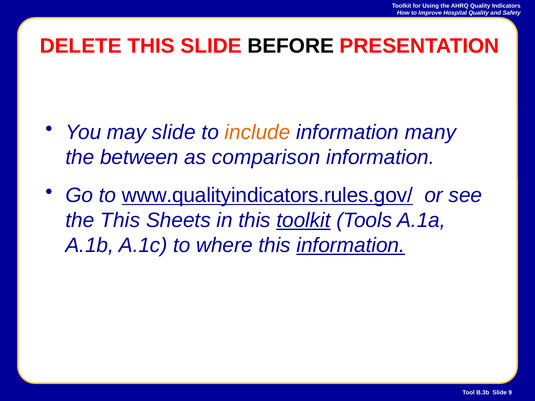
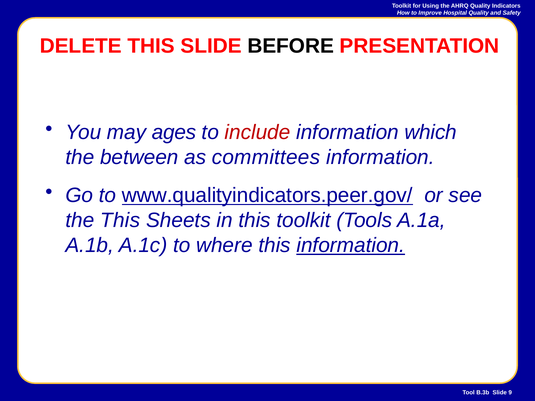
may slide: slide -> ages (174, 132)
include colour: orange -> red (258, 132)
many: many -> which (431, 132)
comparison: comparison -> committees (266, 157)
www.qualityindicators.rules.gov/: www.qualityindicators.rules.gov/ -> www.qualityindicators.peer.gov/ (267, 195)
toolkit underline: present -> none (304, 220)
